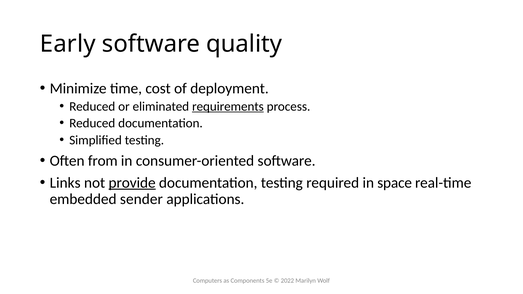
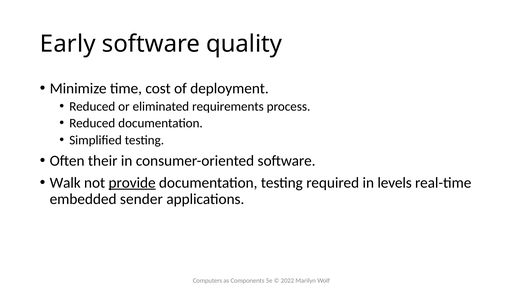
requirements underline: present -> none (228, 106)
from: from -> their (103, 161)
Links: Links -> Walk (65, 183)
space: space -> levels (395, 183)
